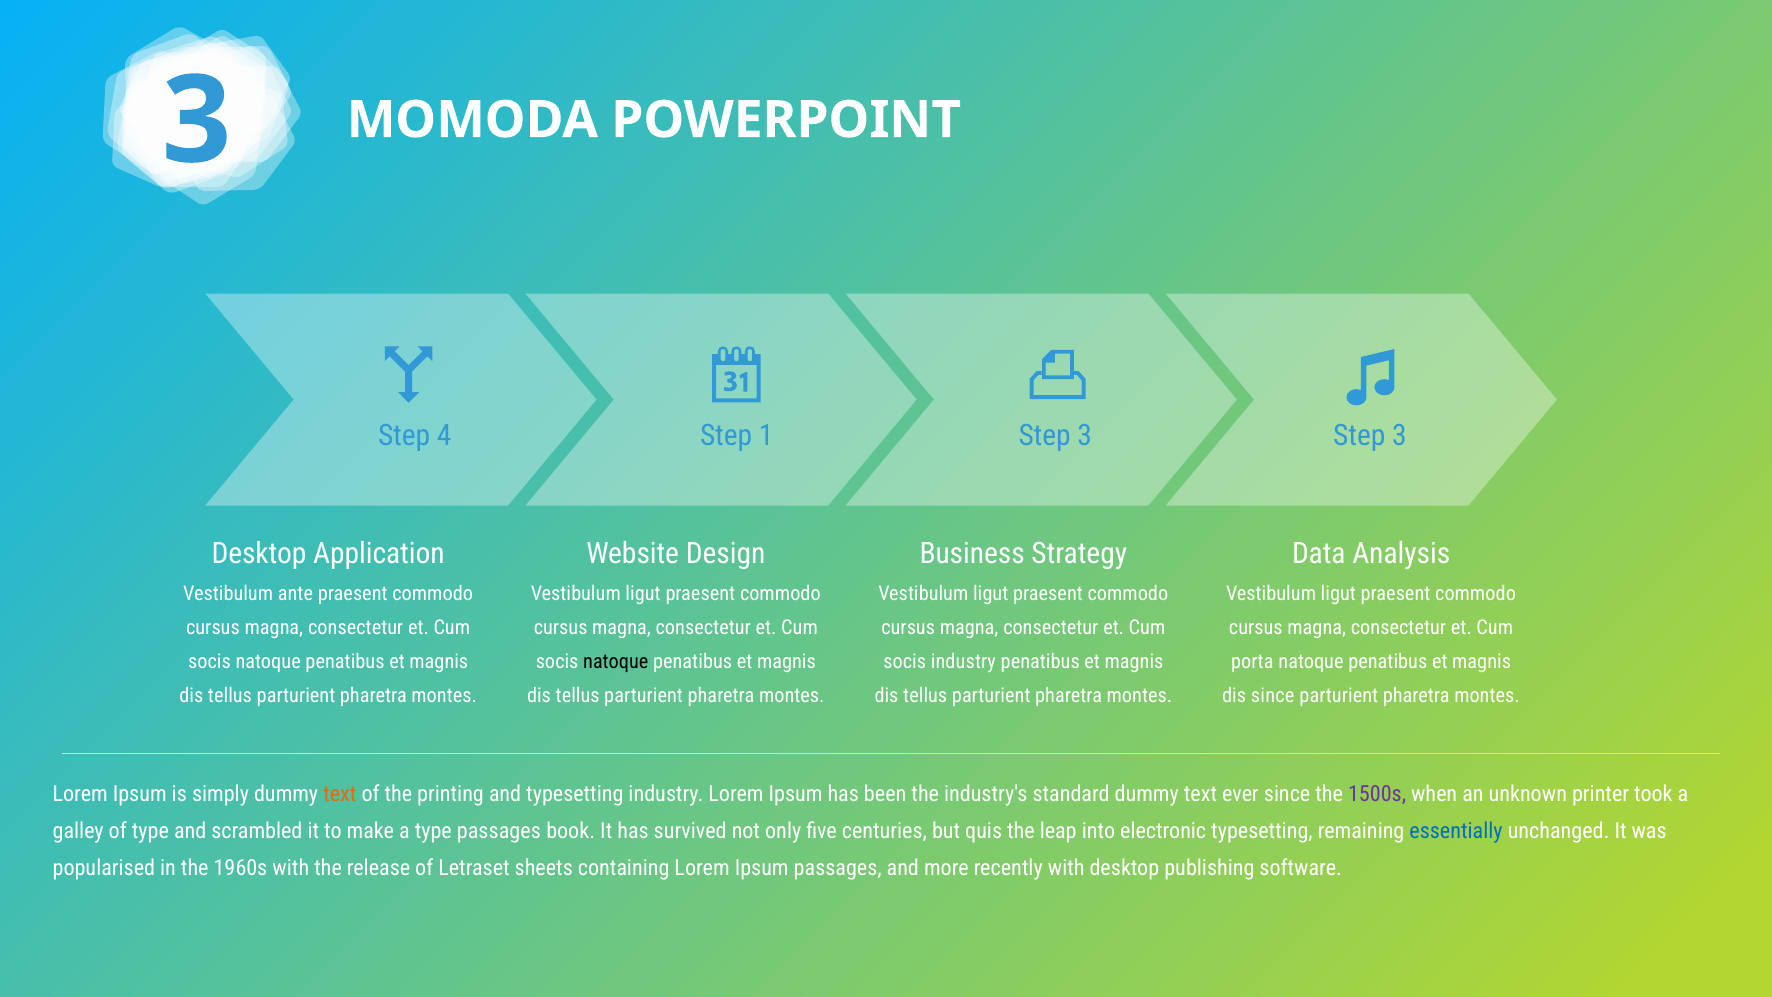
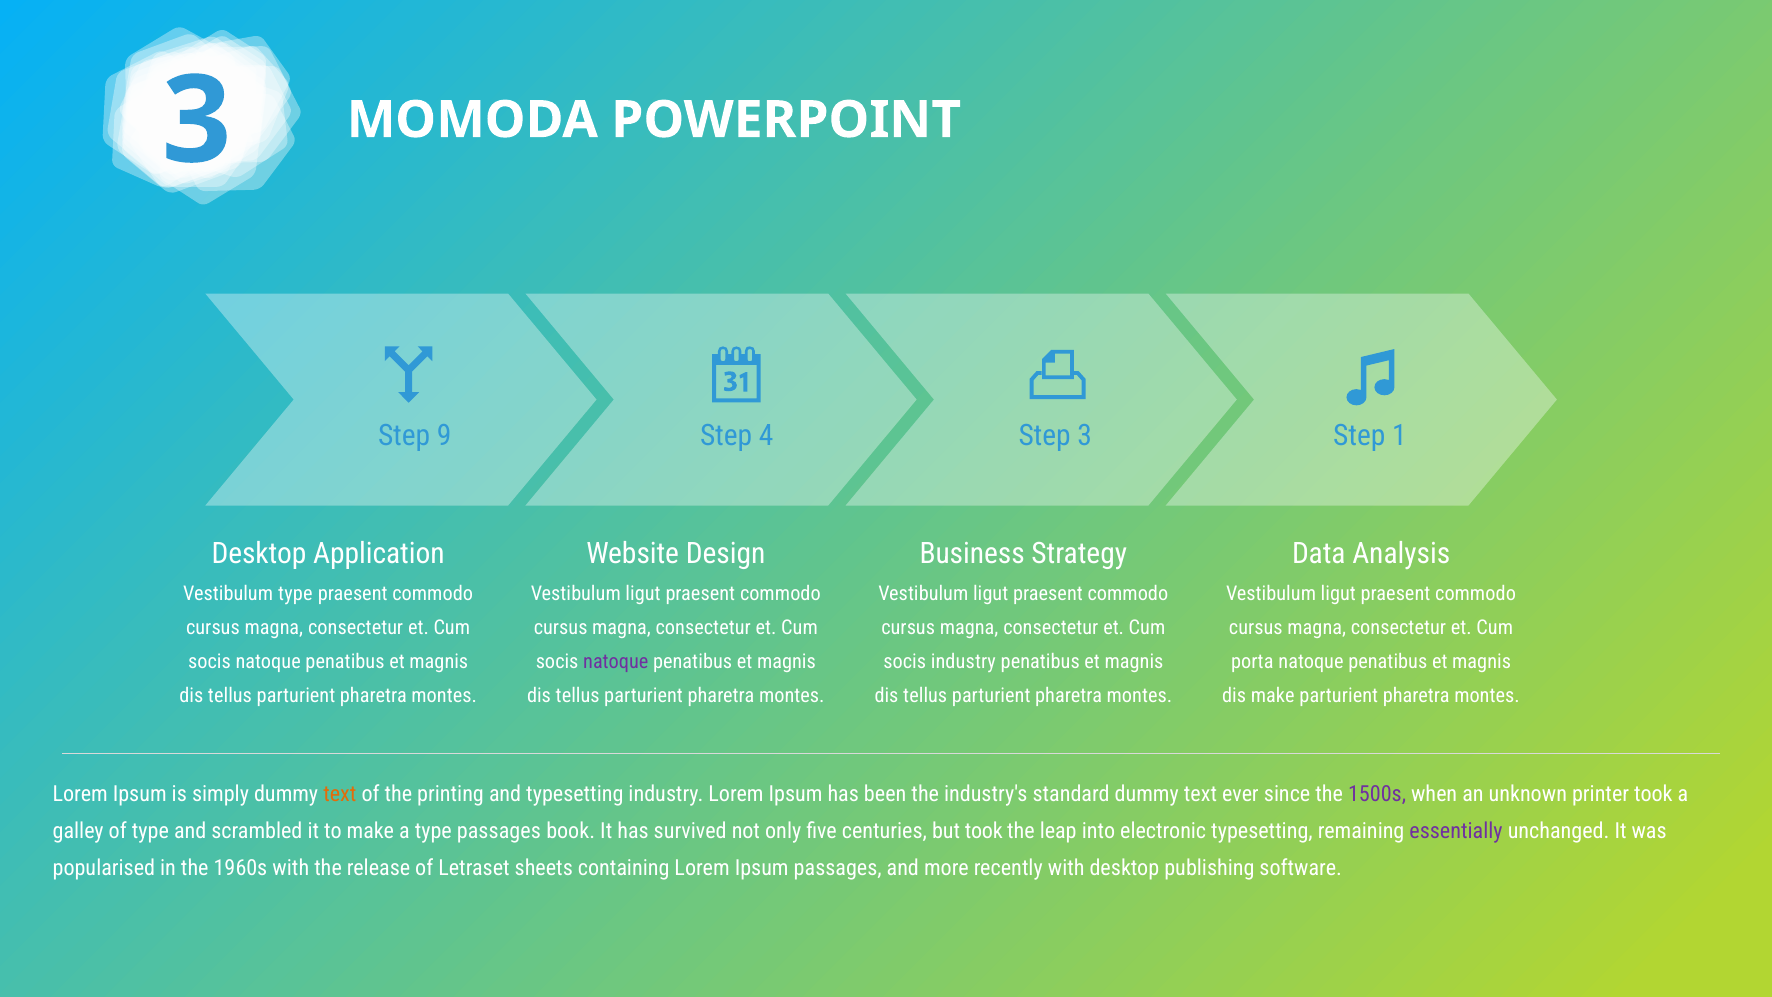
4: 4 -> 9 (444, 436)
1: 1 -> 4 (766, 436)
3: 3 -> 1 (1399, 436)
Vestibulum ante: ante -> type (295, 594)
natoque colour: black -> purple (616, 662)
dis since: since -> make (1273, 696)
but quis: quis -> took (984, 831)
essentially colour: blue -> purple (1456, 831)
